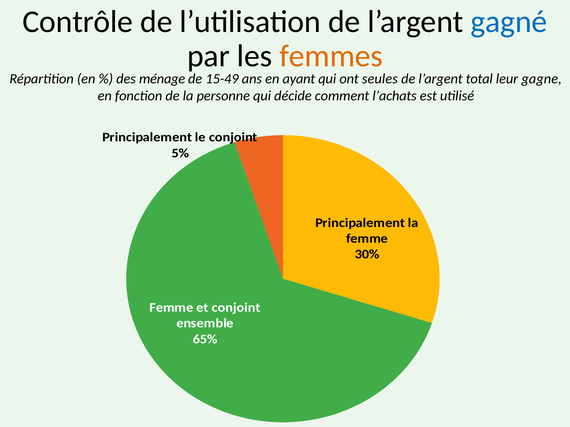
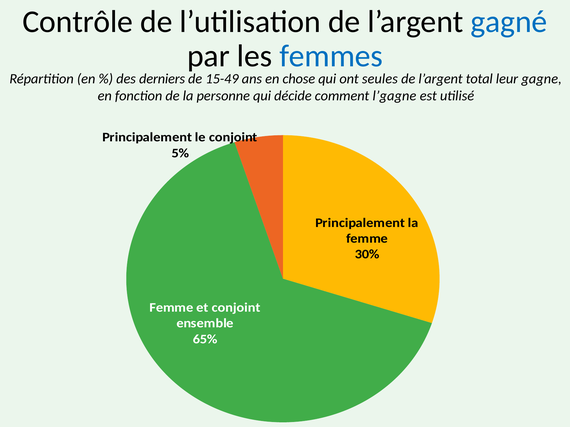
femmes colour: orange -> blue (331, 56)
ménage: ménage -> derniers (162, 79)
ayant: ayant -> chose (299, 79)
l’achats: l’achats -> l’gagne (394, 96)
